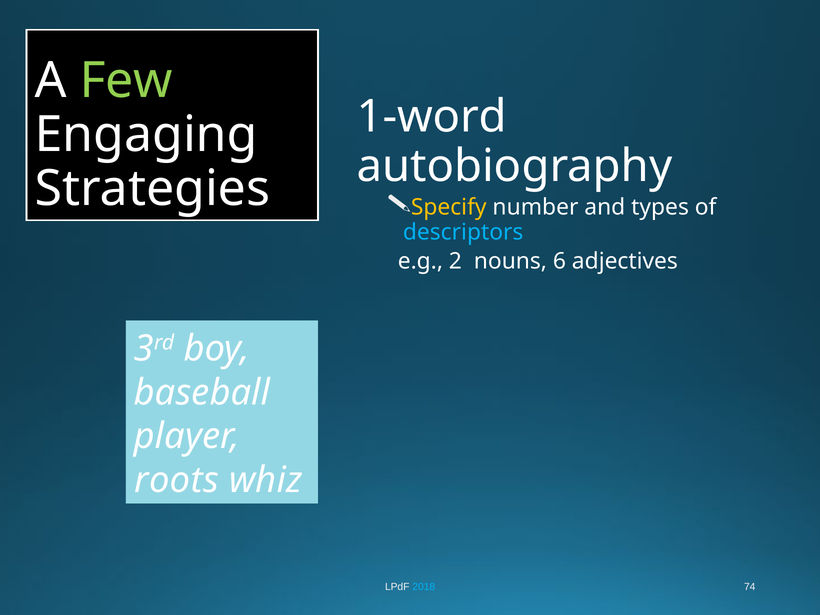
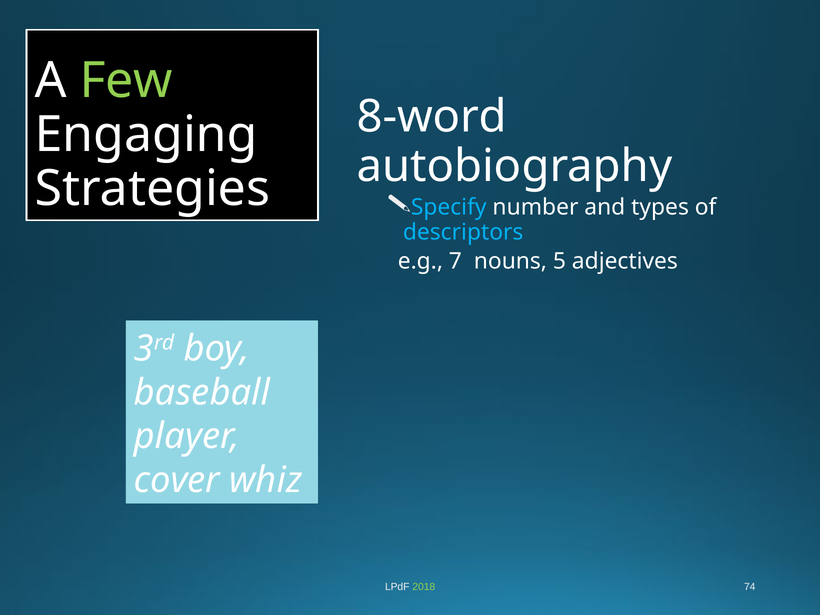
1-word: 1-word -> 8-word (432, 117)
Specify colour: yellow -> light blue (449, 207)
2: 2 -> 7 (455, 261)
6: 6 -> 5 (559, 261)
roots: roots -> cover (177, 480)
2018 colour: light blue -> light green (424, 587)
